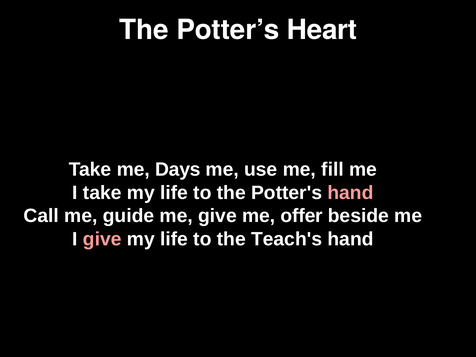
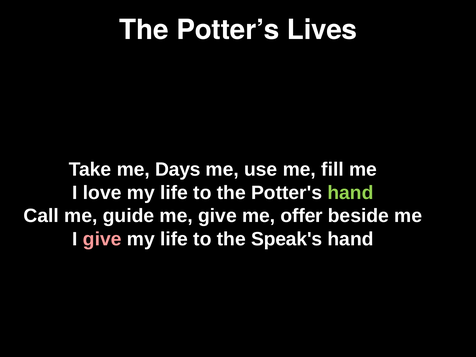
Heart: Heart -> Lives (322, 30)
I take: take -> love (102, 193)
hand colour: pink -> light green (351, 193)
Teach's: Teach's -> Speak's (287, 239)
